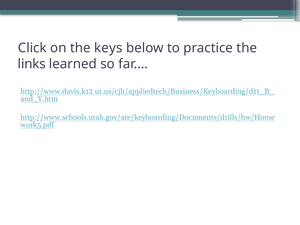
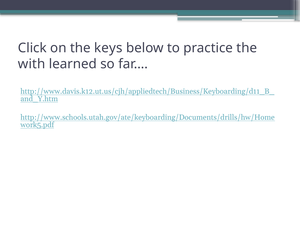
links: links -> with (32, 64)
